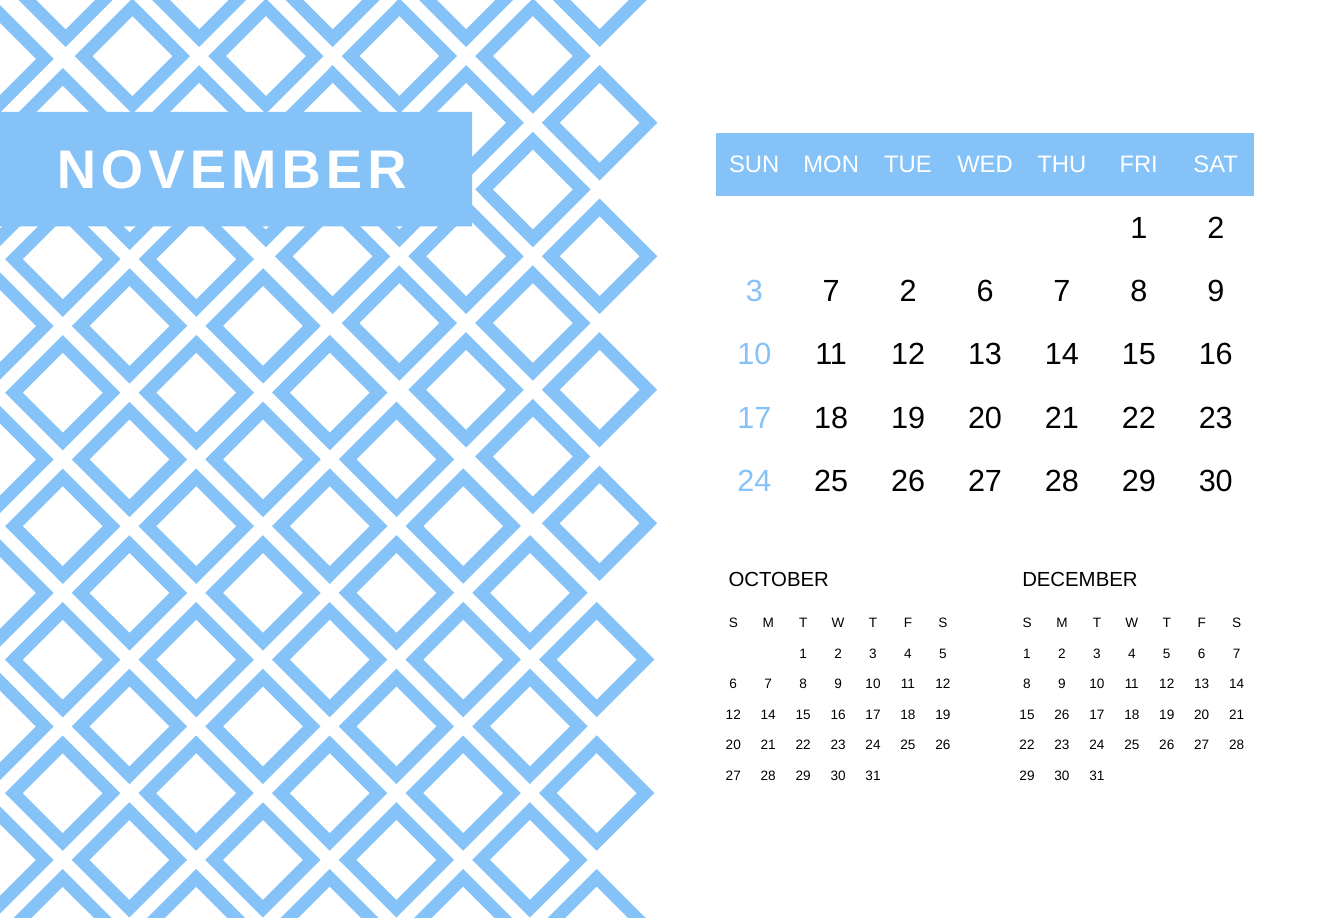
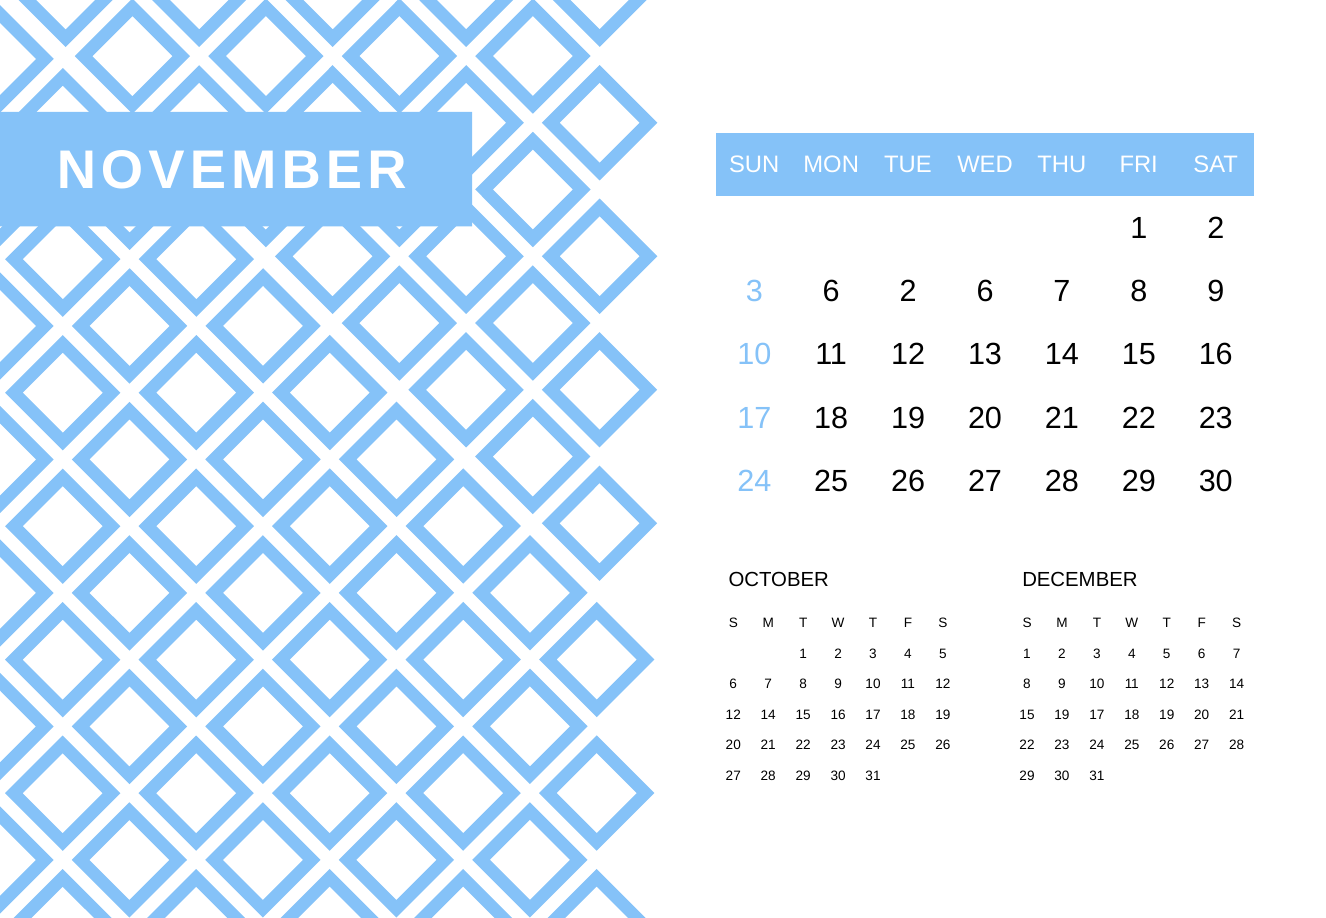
3 7: 7 -> 6 (831, 292)
15 26: 26 -> 19 (1062, 715)
